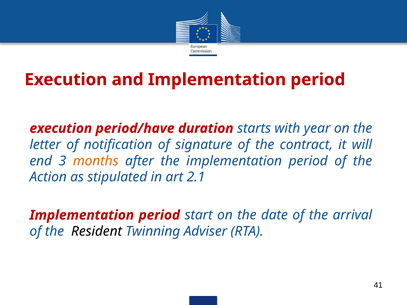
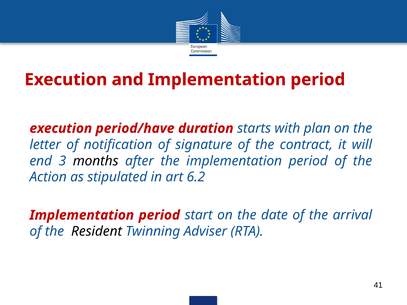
year: year -> plan (317, 128)
months colour: orange -> black (96, 161)
2.1: 2.1 -> 6.2 (196, 177)
